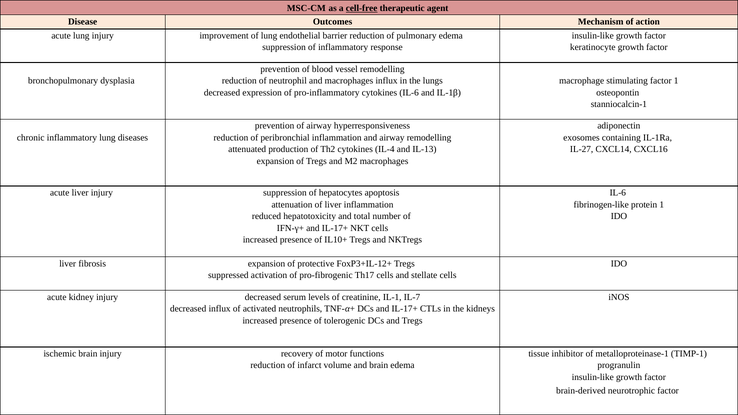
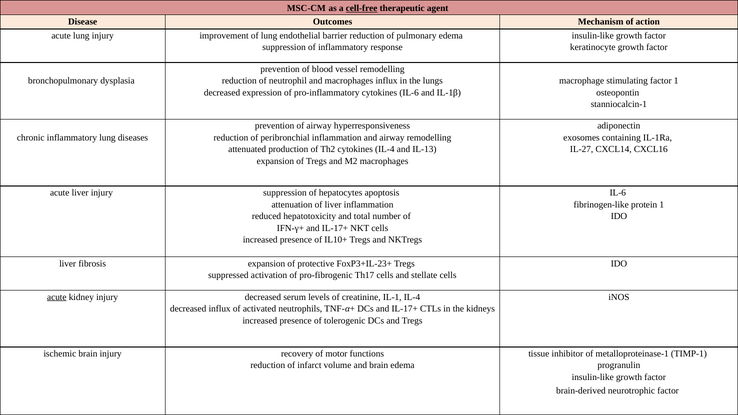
FoxP3+IL-12+: FoxP3+IL-12+ -> FoxP3+IL-23+ (364, 264)
acute underline: none -> present (57, 297)
IL-1 IL-7: IL-7 -> IL-4 (412, 297)
